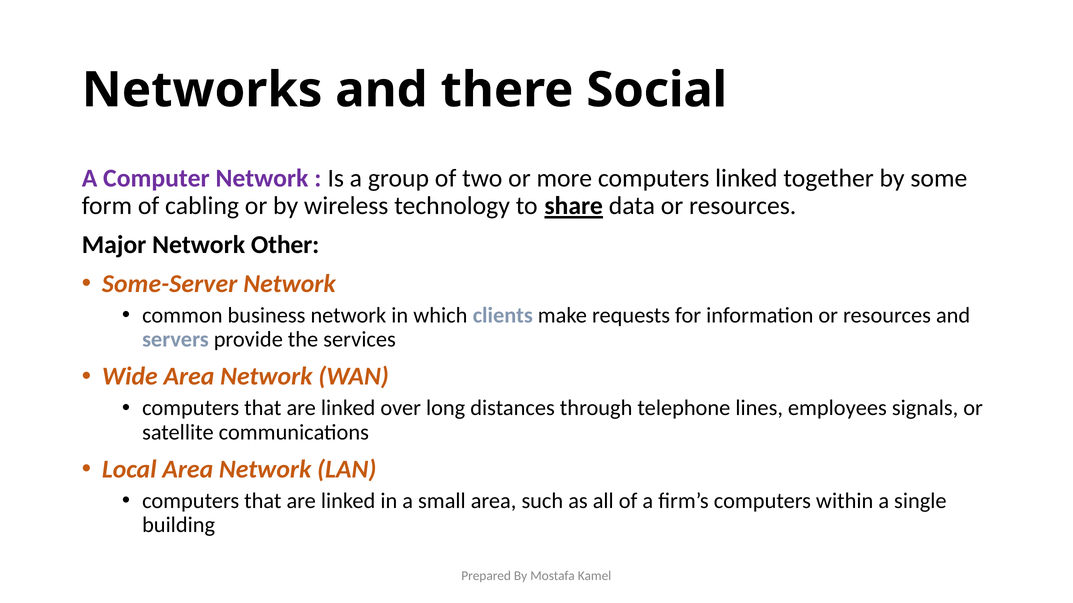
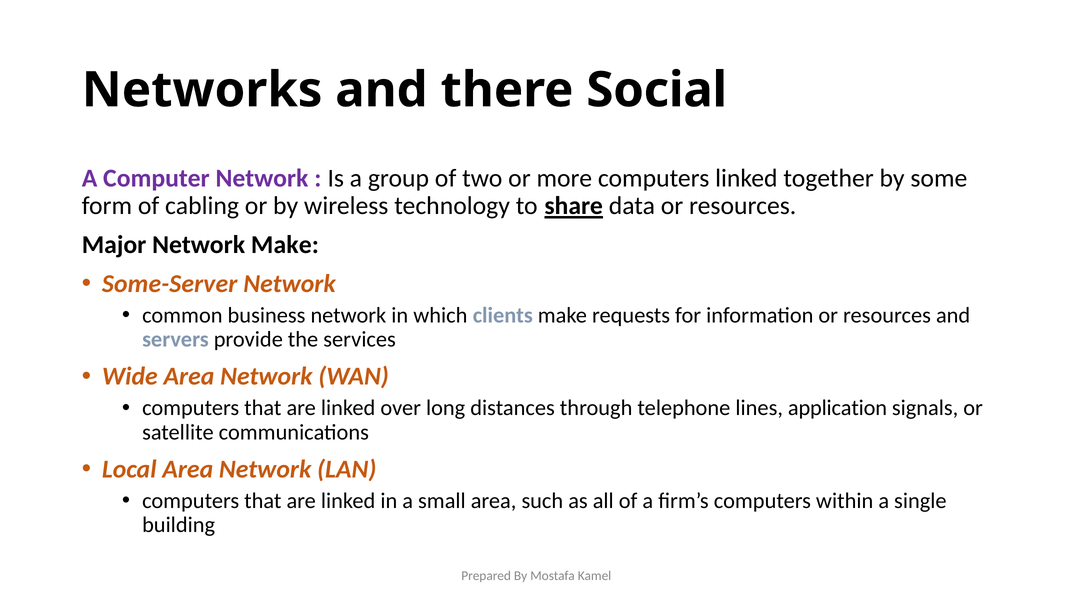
Network Other: Other -> Make (285, 245)
employees: employees -> application (837, 408)
